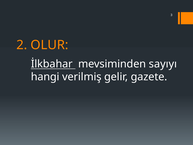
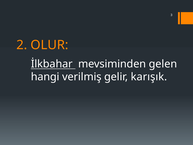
sayıyı: sayıyı -> gelen (163, 64)
gazete: gazete -> karışık (149, 77)
